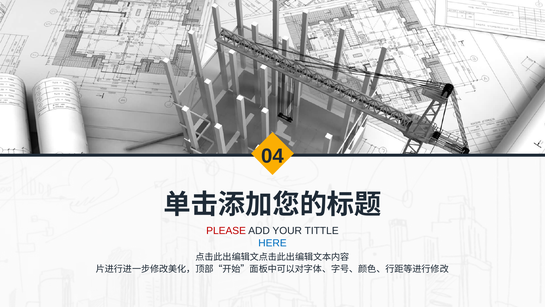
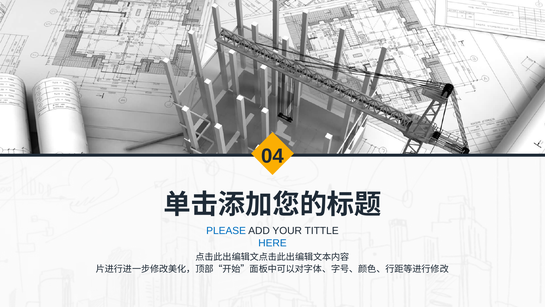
PLEASE colour: red -> blue (226, 230)
